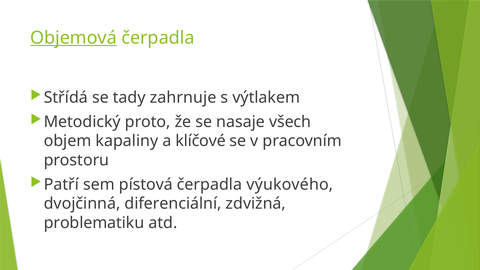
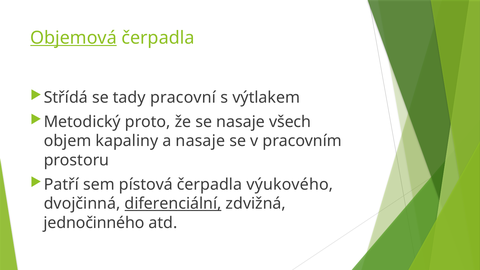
zahrnuje: zahrnuje -> pracovní (183, 98)
a klíčové: klíčové -> nasaje (200, 141)
diferenciální underline: none -> present (173, 204)
problematiku: problematiku -> jednočinného (94, 223)
